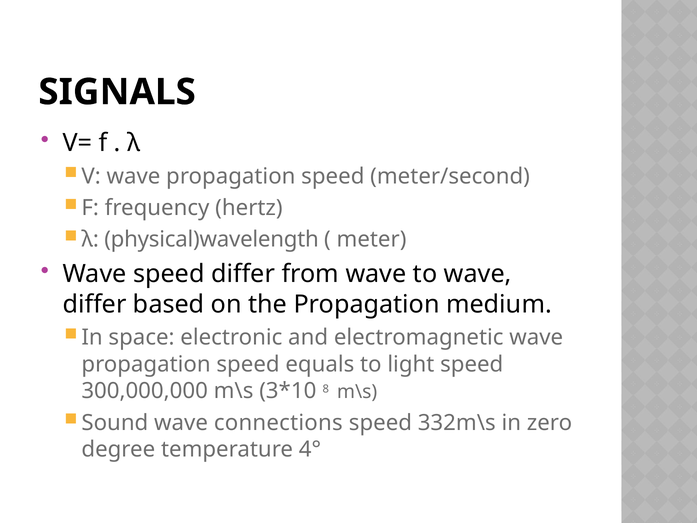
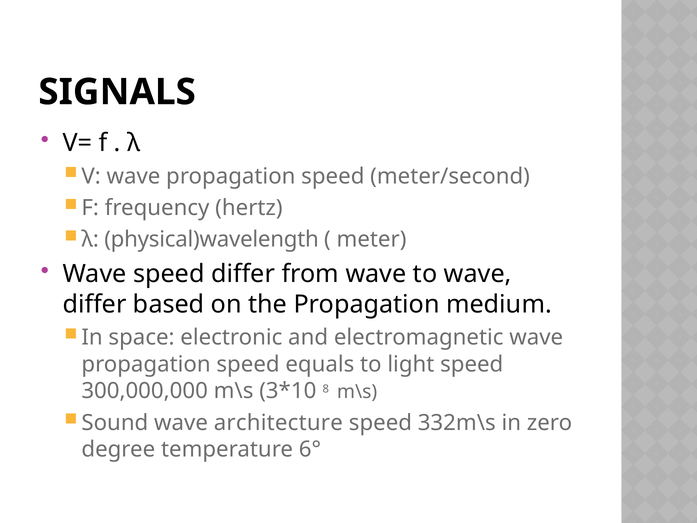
connections: connections -> architecture (278, 423)
4°: 4° -> 6° (310, 449)
